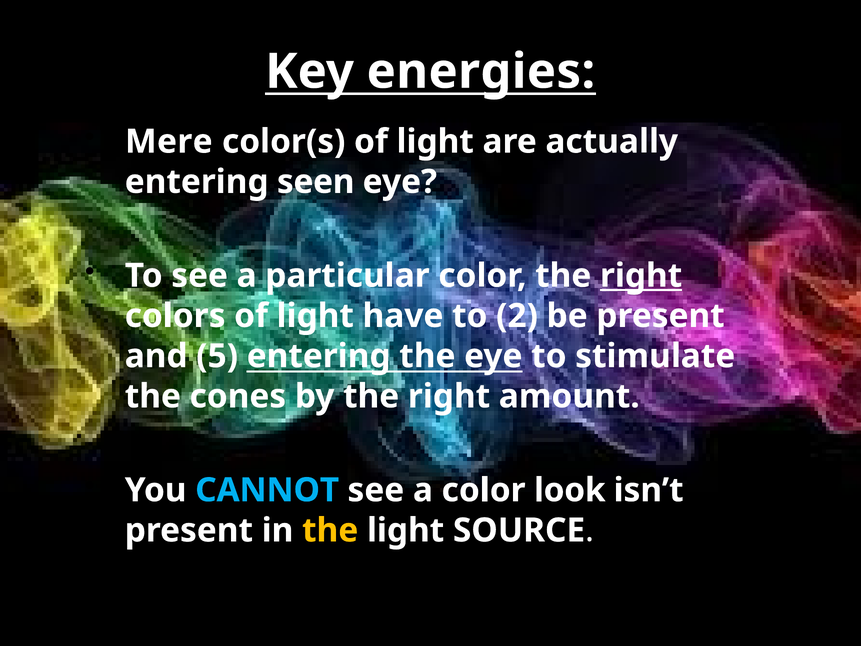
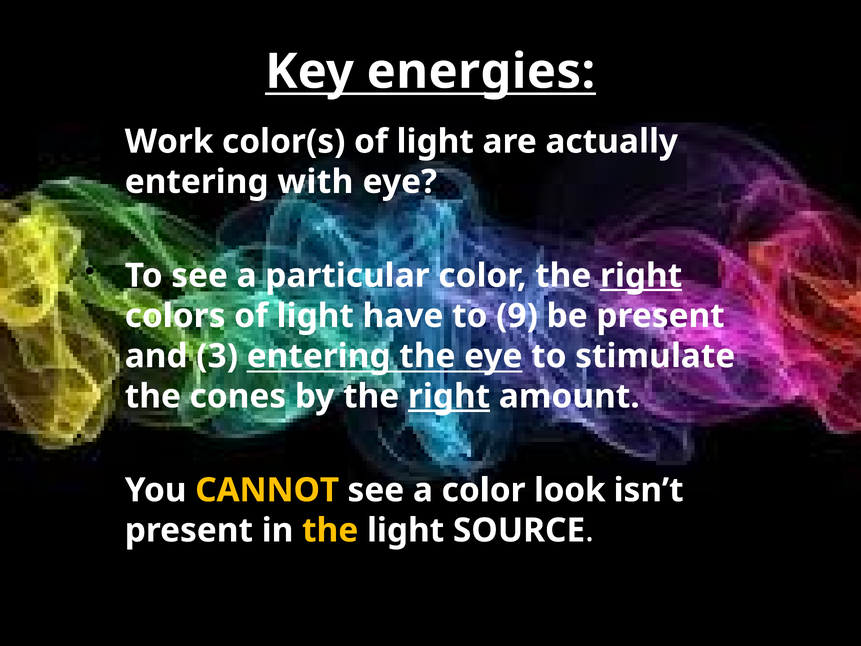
Mere: Mere -> Work (169, 142)
seen: seen -> with (315, 182)
2: 2 -> 9 (517, 316)
5: 5 -> 3 (217, 356)
right underline: none -> present (449, 396)
CANNOT colour: light blue -> yellow (267, 490)
